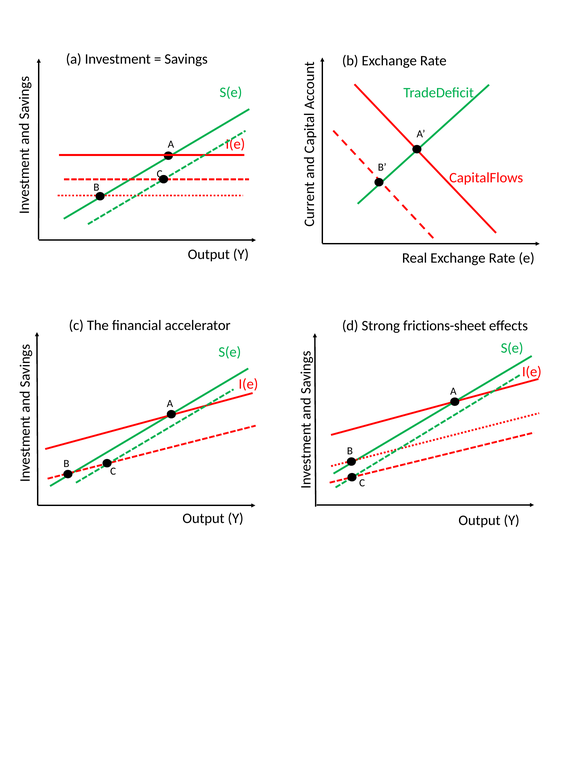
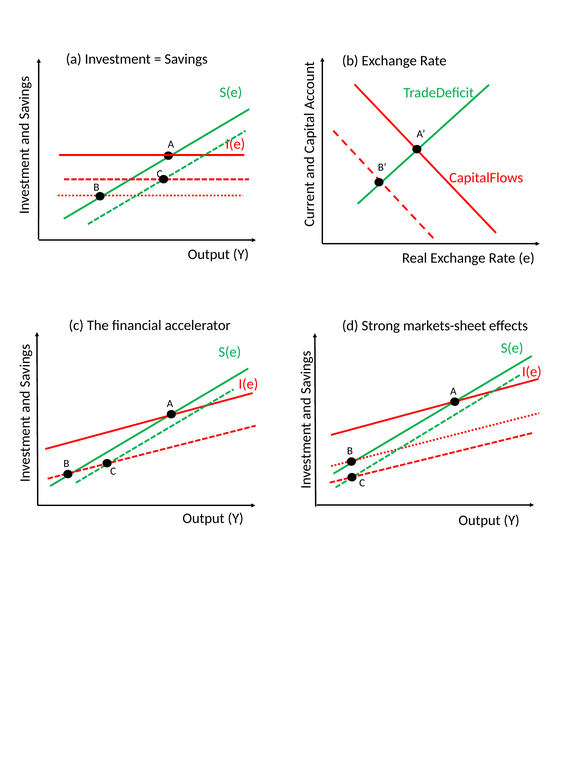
frictions-sheet: frictions-sheet -> markets-sheet (445, 326)
